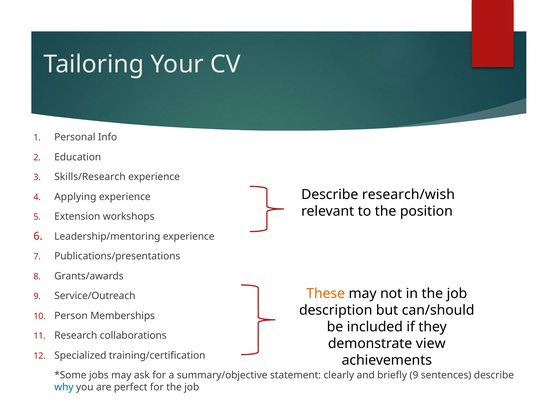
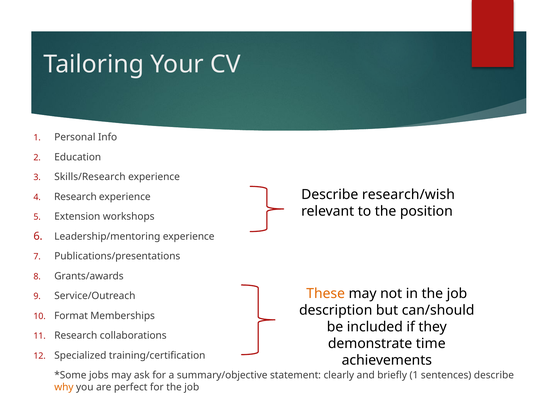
Applying: Applying -> Research (75, 197)
Person: Person -> Format (71, 316)
view: view -> time (431, 343)
briefly 9: 9 -> 1 (414, 375)
why colour: blue -> orange (64, 387)
